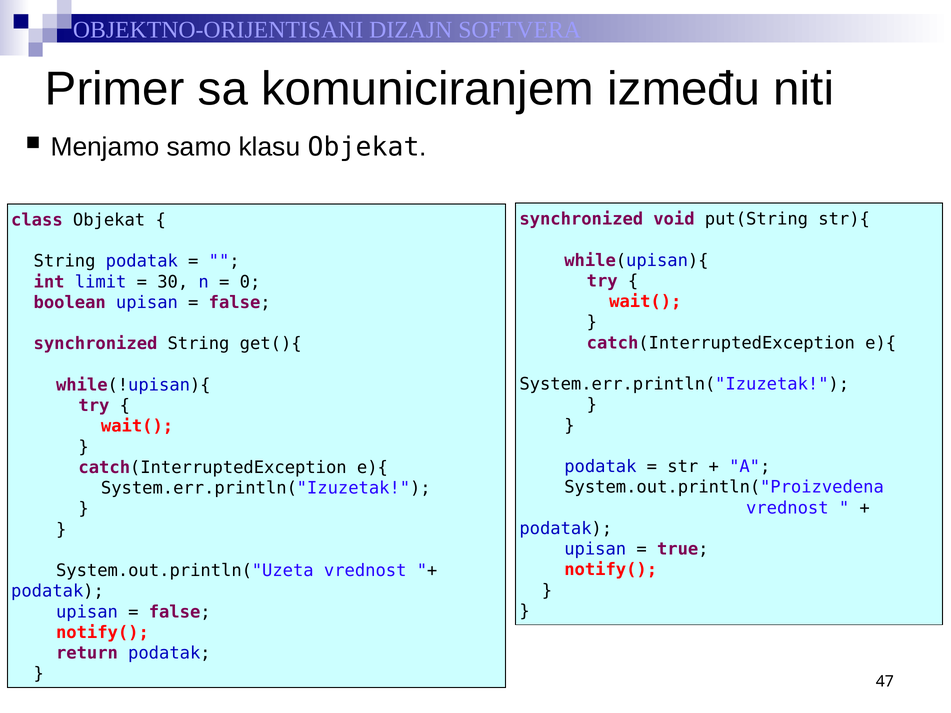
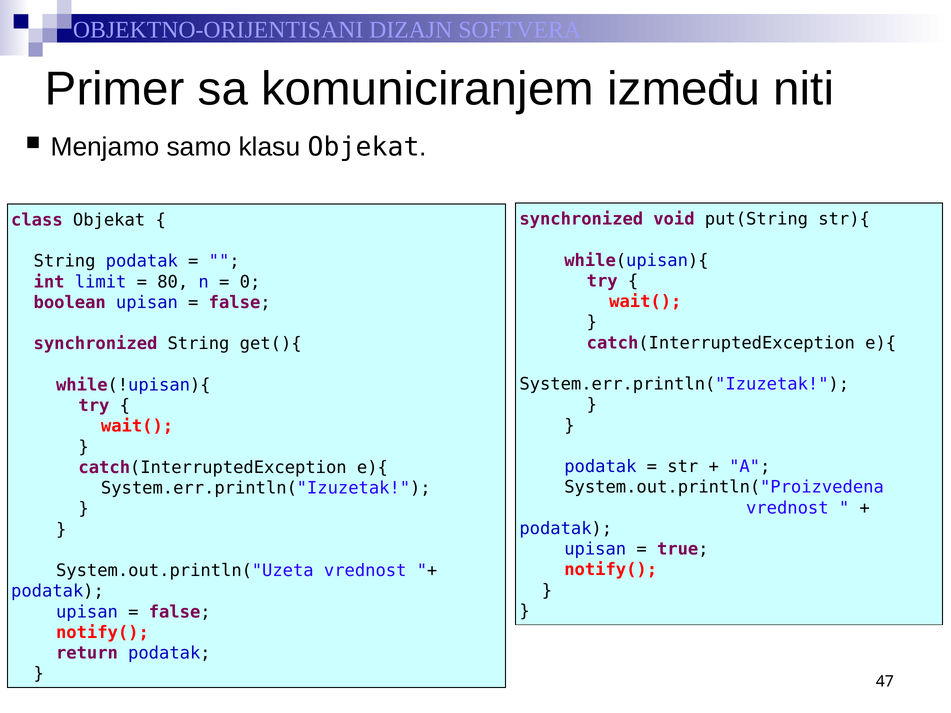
30: 30 -> 80 (173, 282)
